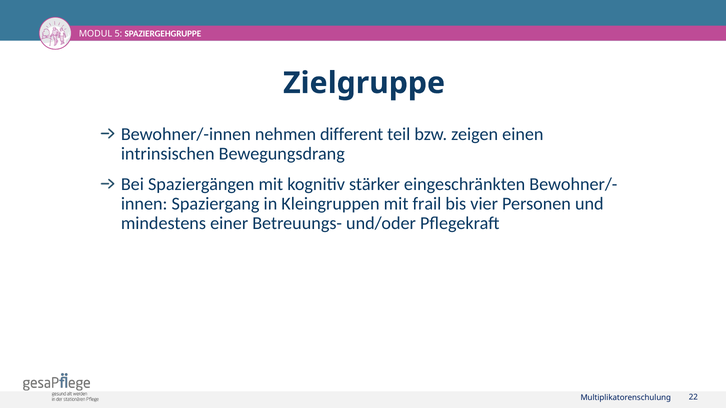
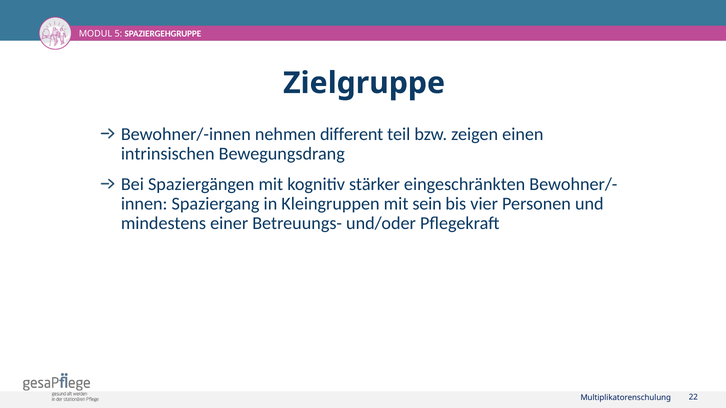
frail: frail -> sein (427, 204)
